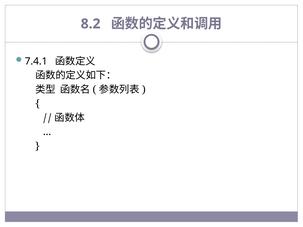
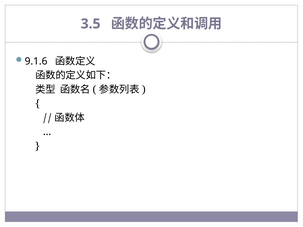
8.2: 8.2 -> 3.5 (91, 24)
7.4.1: 7.4.1 -> 9.1.6 (36, 61)
